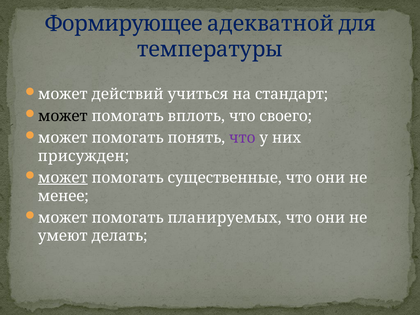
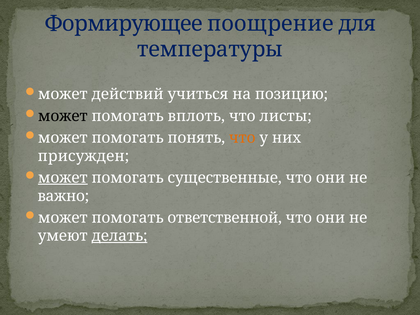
адекватной: адекватной -> поощрение (271, 24)
стандарт: стандарт -> позицию (291, 94)
своего: своего -> листы (286, 116)
что colour: purple -> orange (242, 138)
менее: менее -> важно (63, 196)
планируемых: планируемых -> ответственной (225, 218)
делать underline: none -> present (119, 236)
